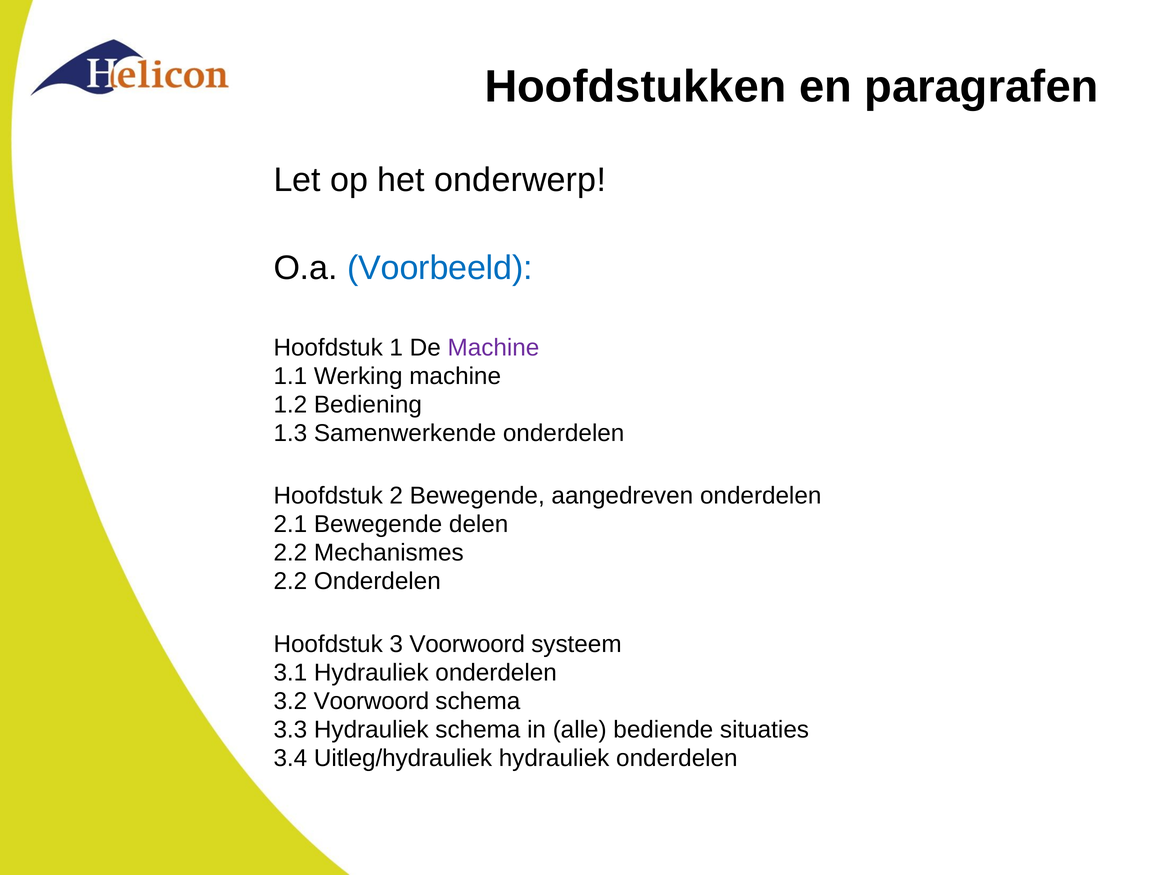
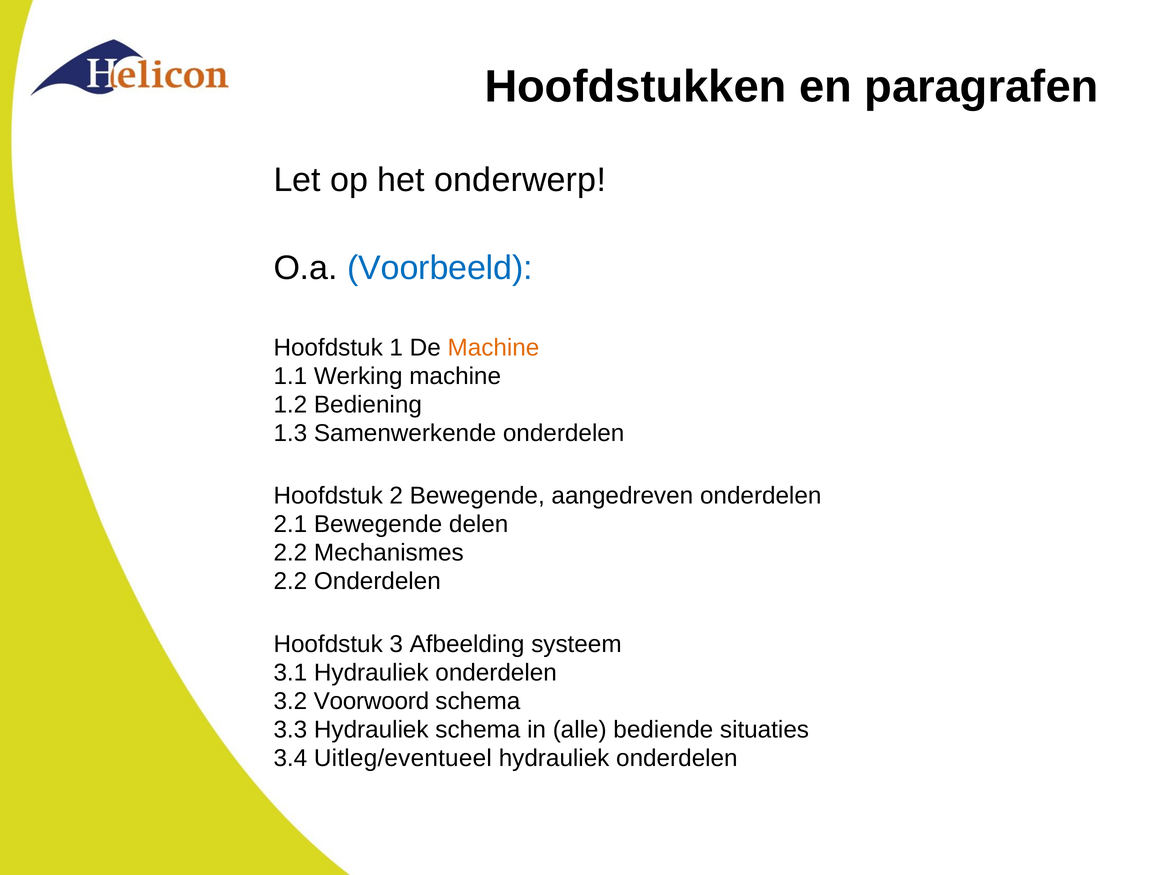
Machine colour: purple -> orange (493, 348)
3 Voorwoord: Voorwoord -> Afbeelding (467, 644)
Uitleg/hydrauliek: Uitleg/hydrauliek -> Uitleg/eventueel (403, 758)
